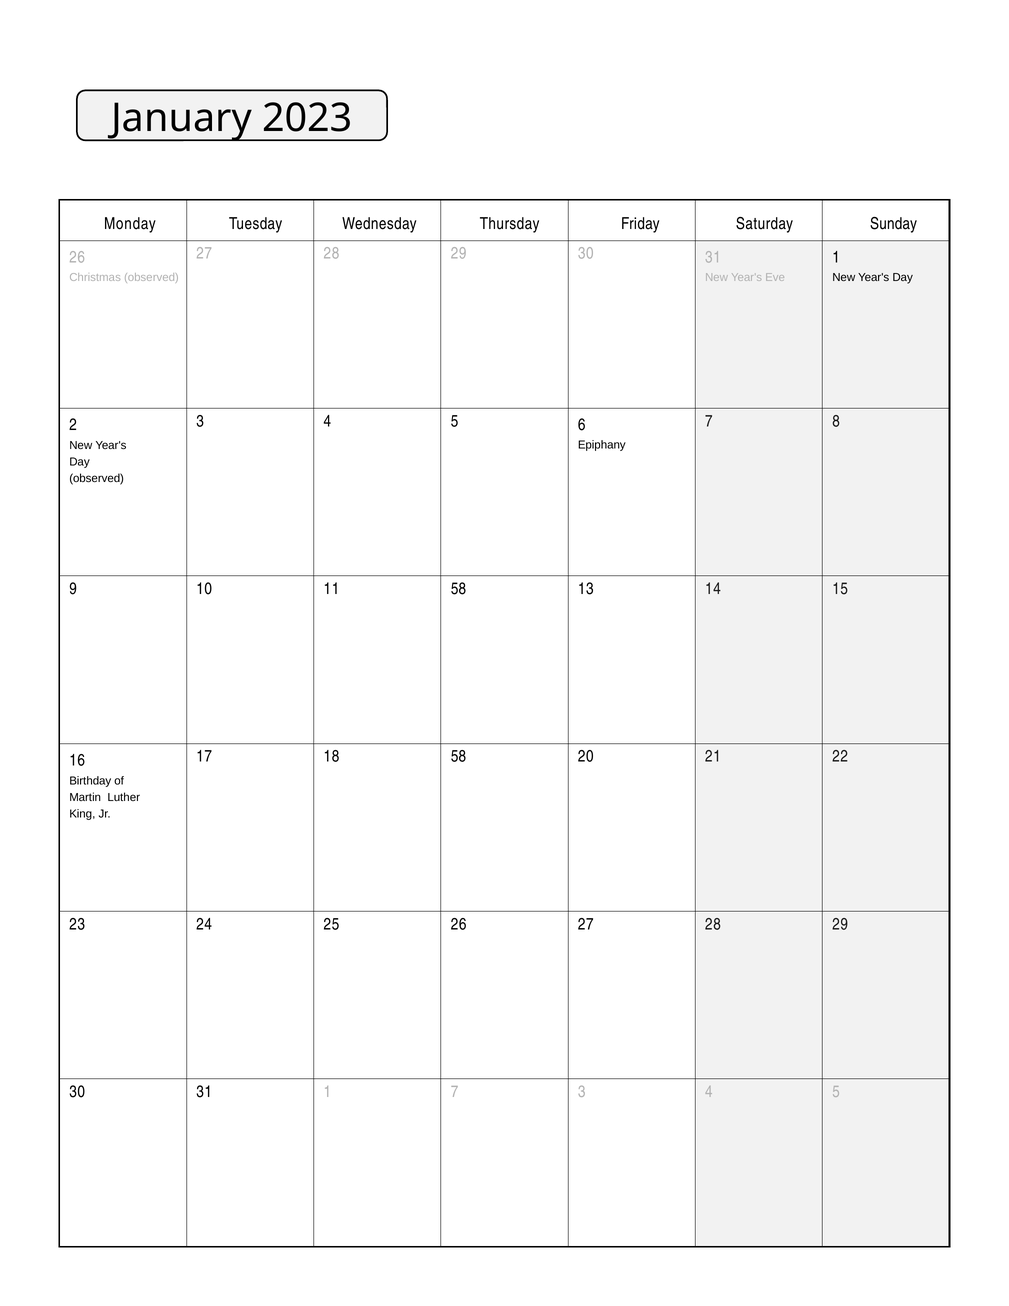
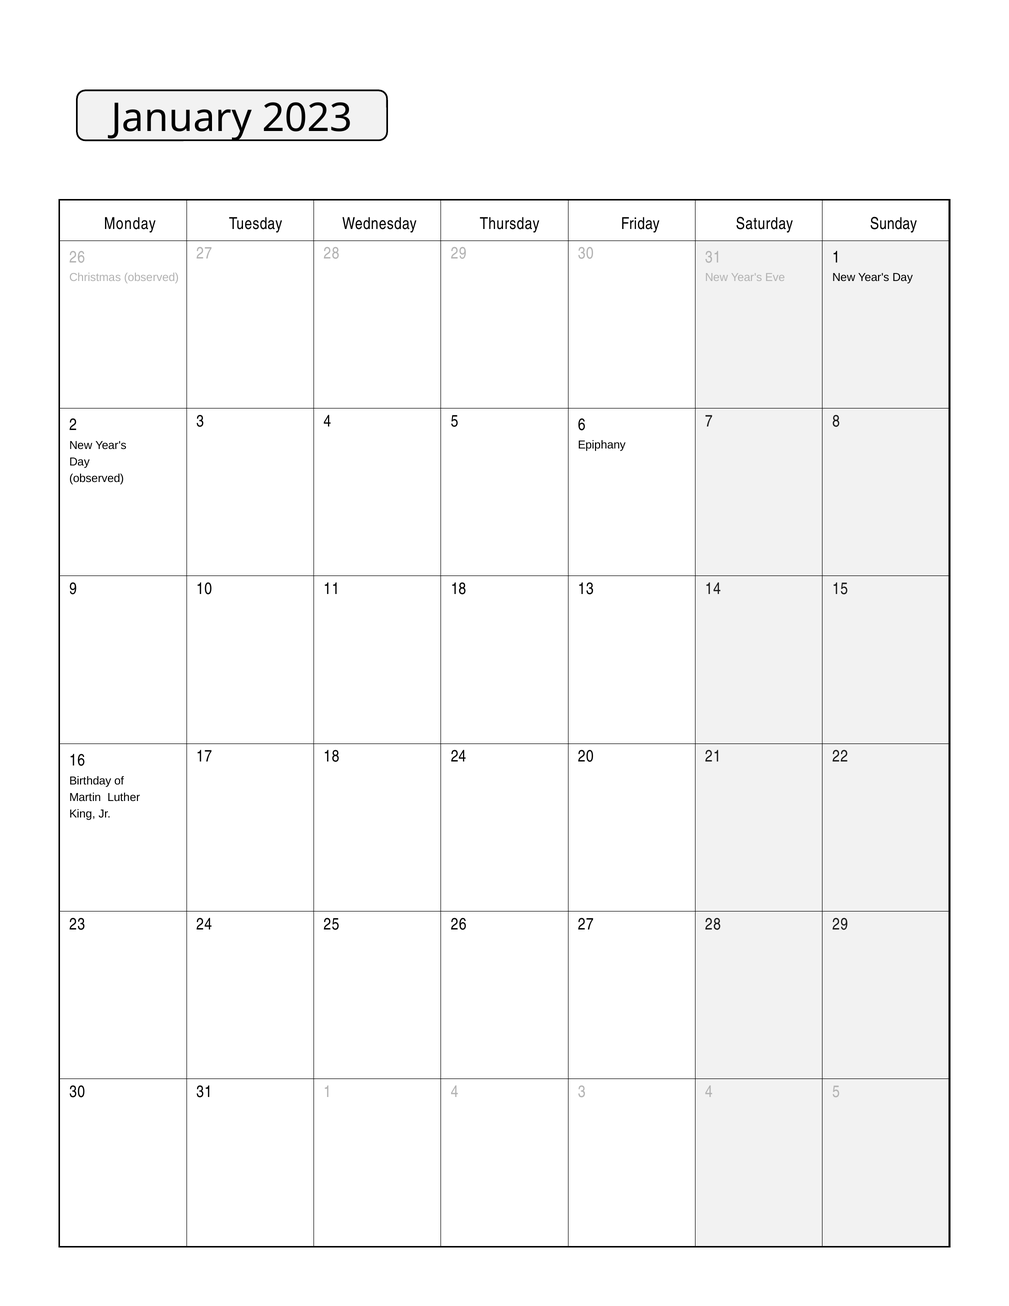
11 58: 58 -> 18 (459, 589)
18 58: 58 -> 24 (459, 756)
1 7: 7 -> 4 (455, 1092)
